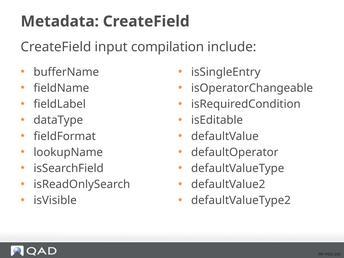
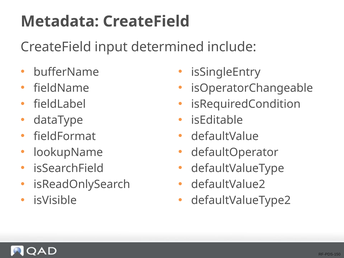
compilation: compilation -> determined (168, 47)
